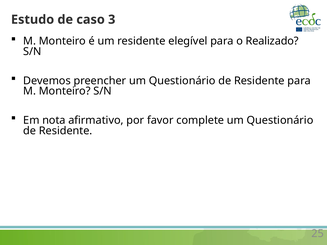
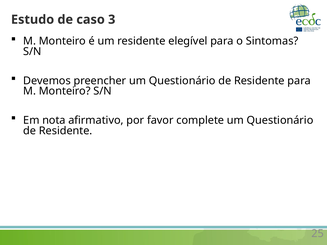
Realizado: Realizado -> Sintomas (272, 41)
